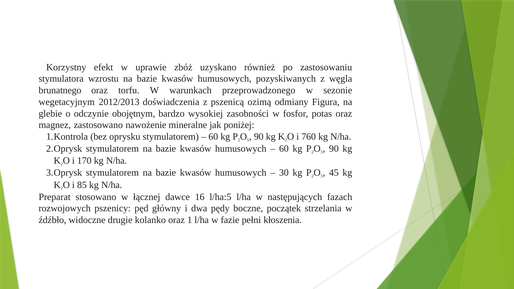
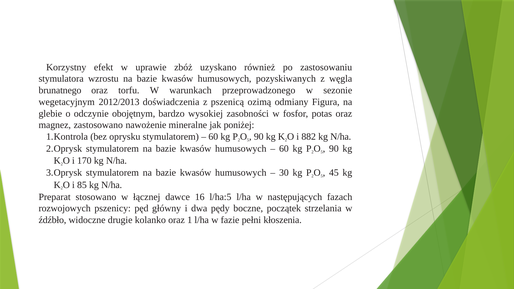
760: 760 -> 882 (309, 137)
